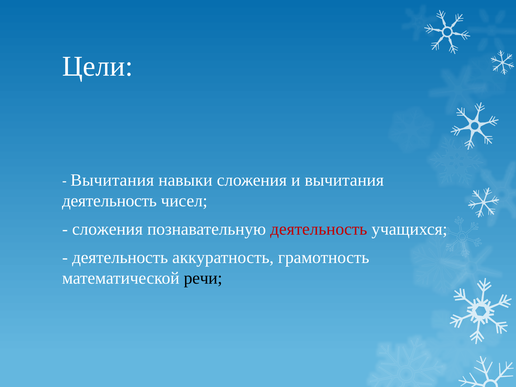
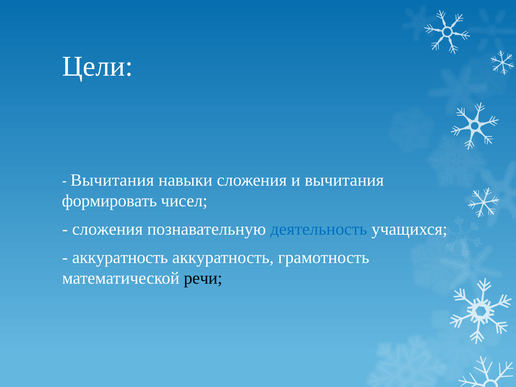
деятельность: деятельность -> формировать (109, 201)
деятельность colour: red -> blue (319, 229)
деятельность: деятельность -> аккуратность (120, 257)
